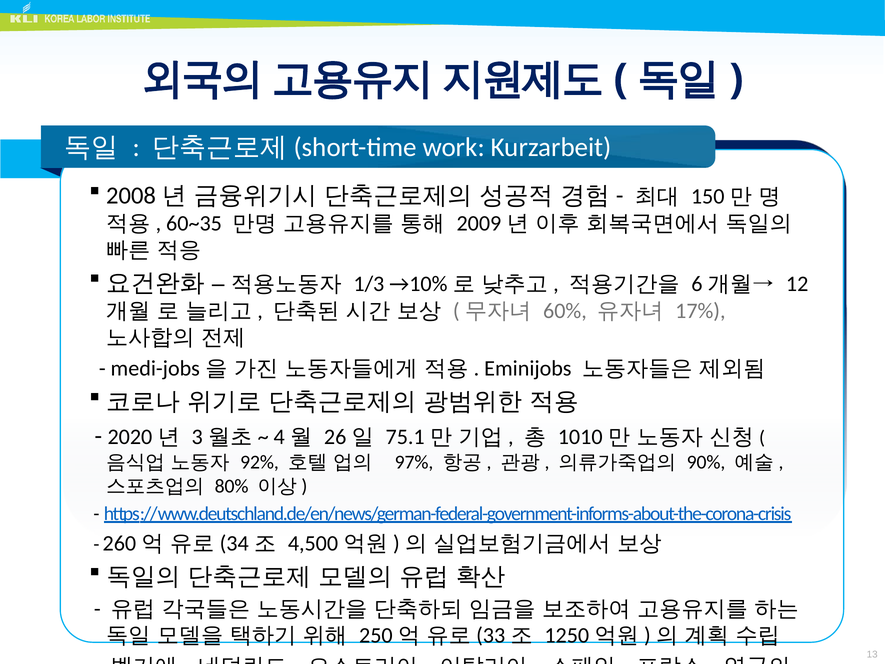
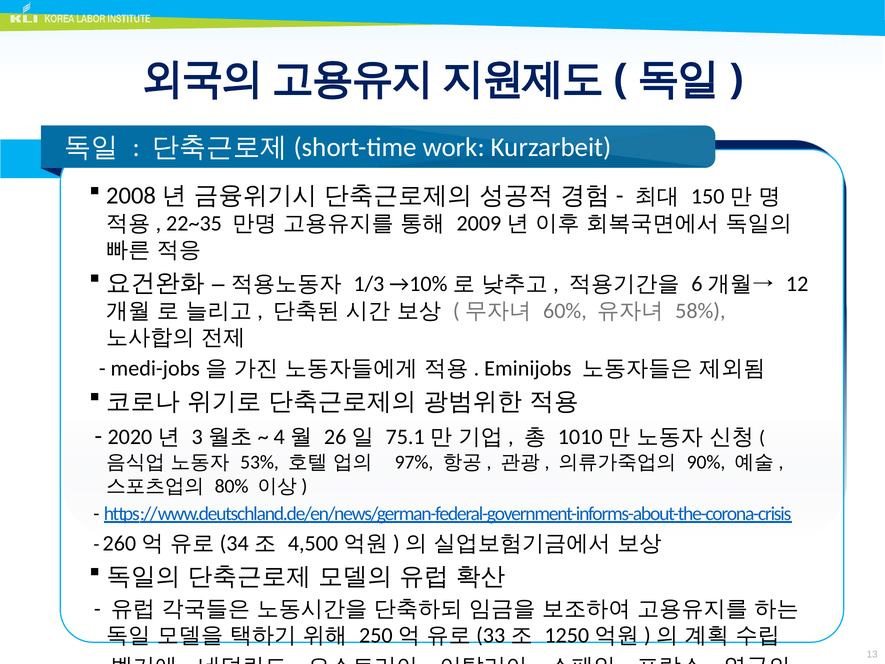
60~35: 60~35 -> 22~35 (194, 223)
17%: 17% -> 58% (700, 311)
92%: 92% -> 53% (260, 462)
